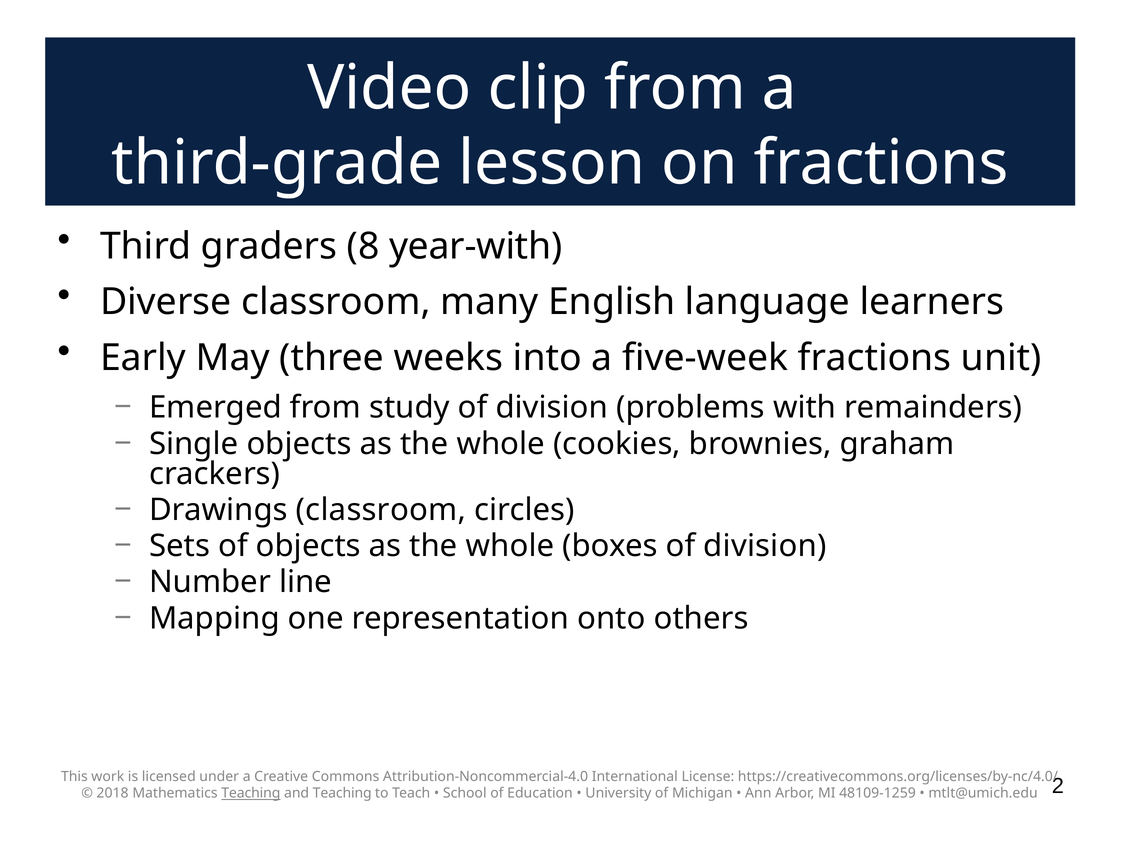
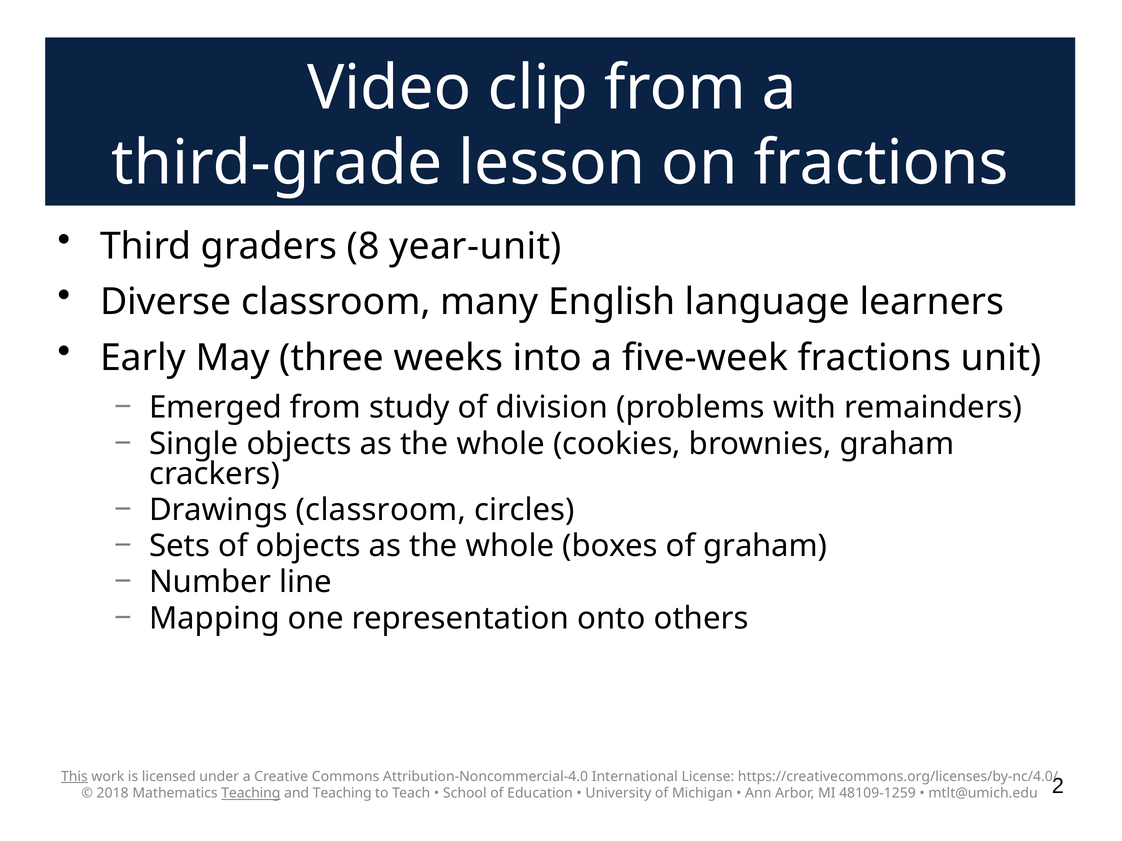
year-with: year-with -> year-unit (475, 246)
boxes of division: division -> graham (765, 546)
This underline: none -> present (74, 777)
